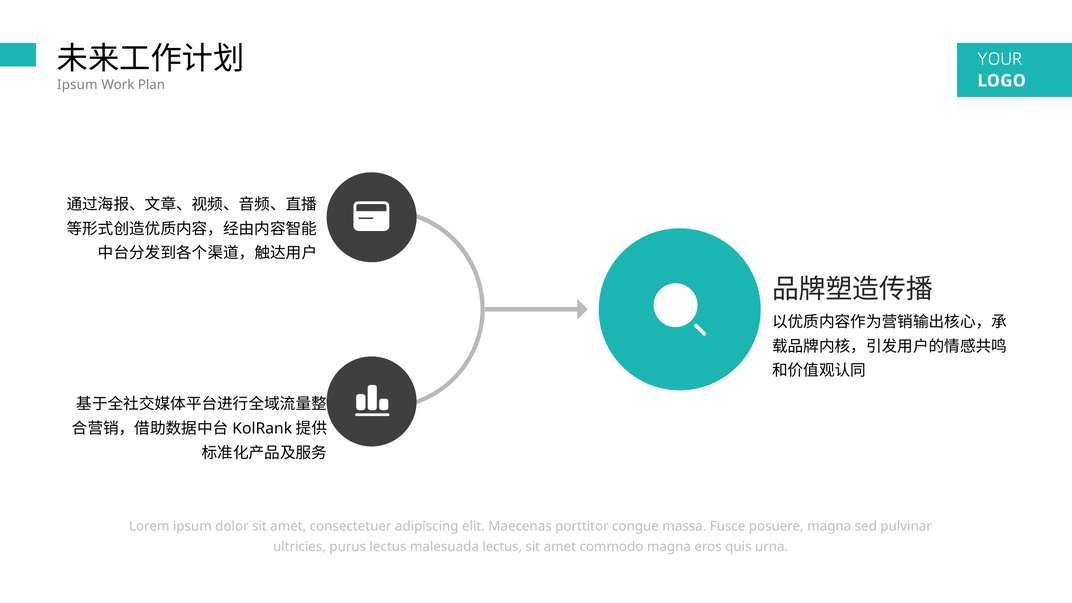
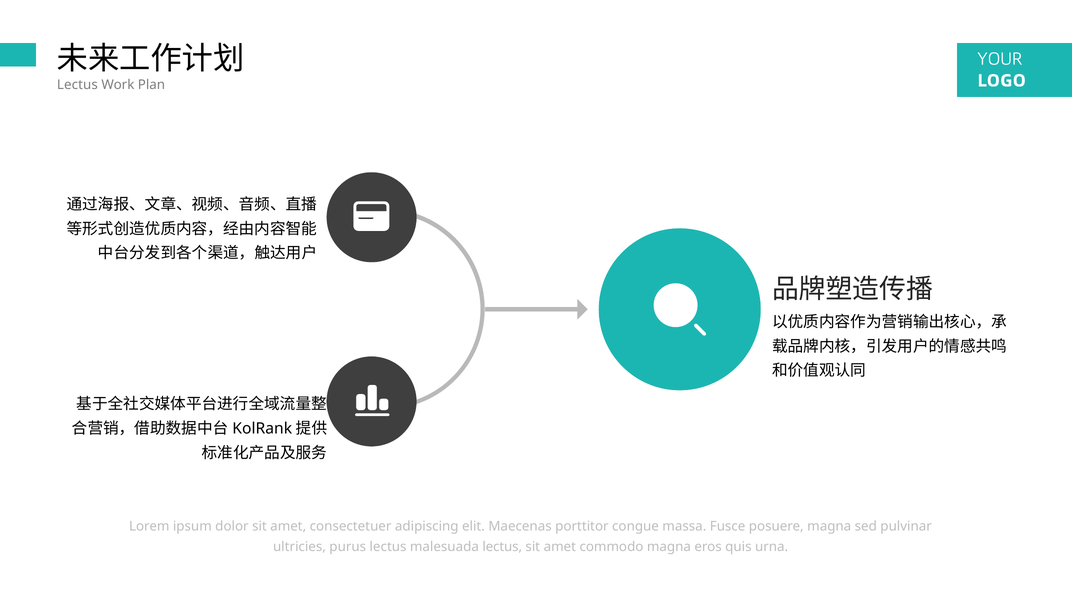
Ipsum: Ipsum -> Lectus (77, 85)
